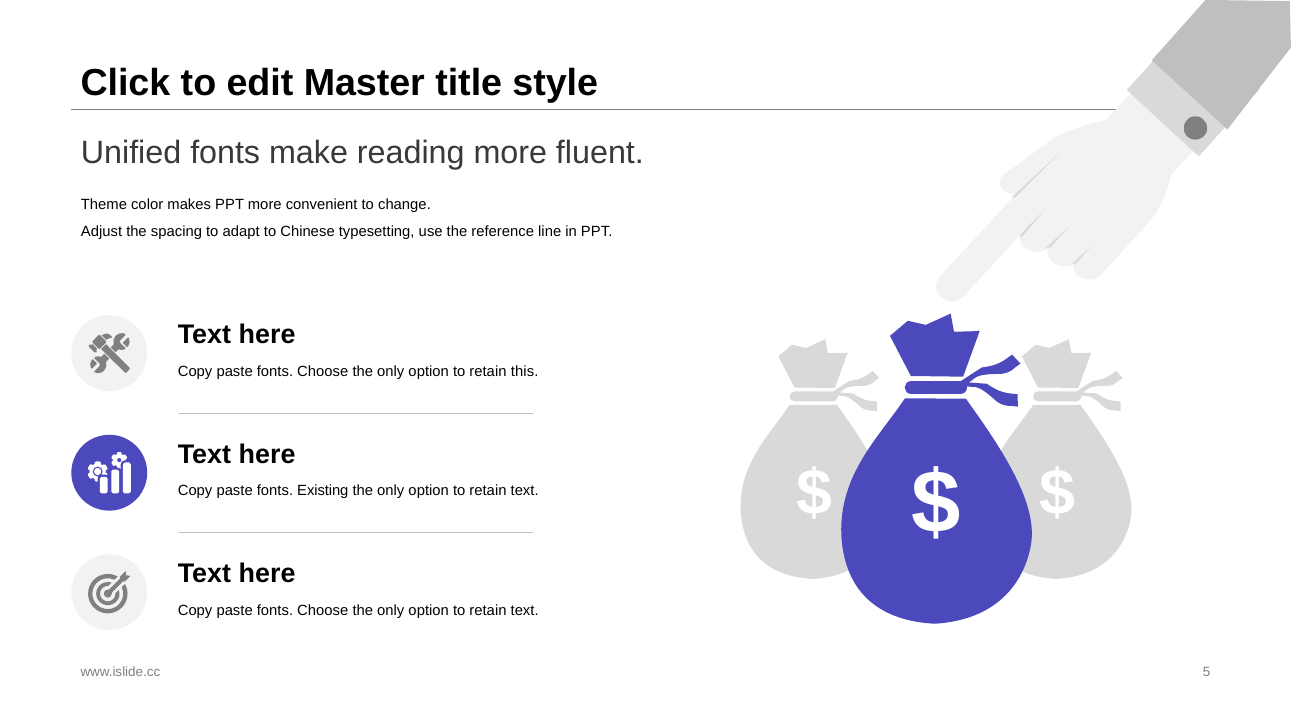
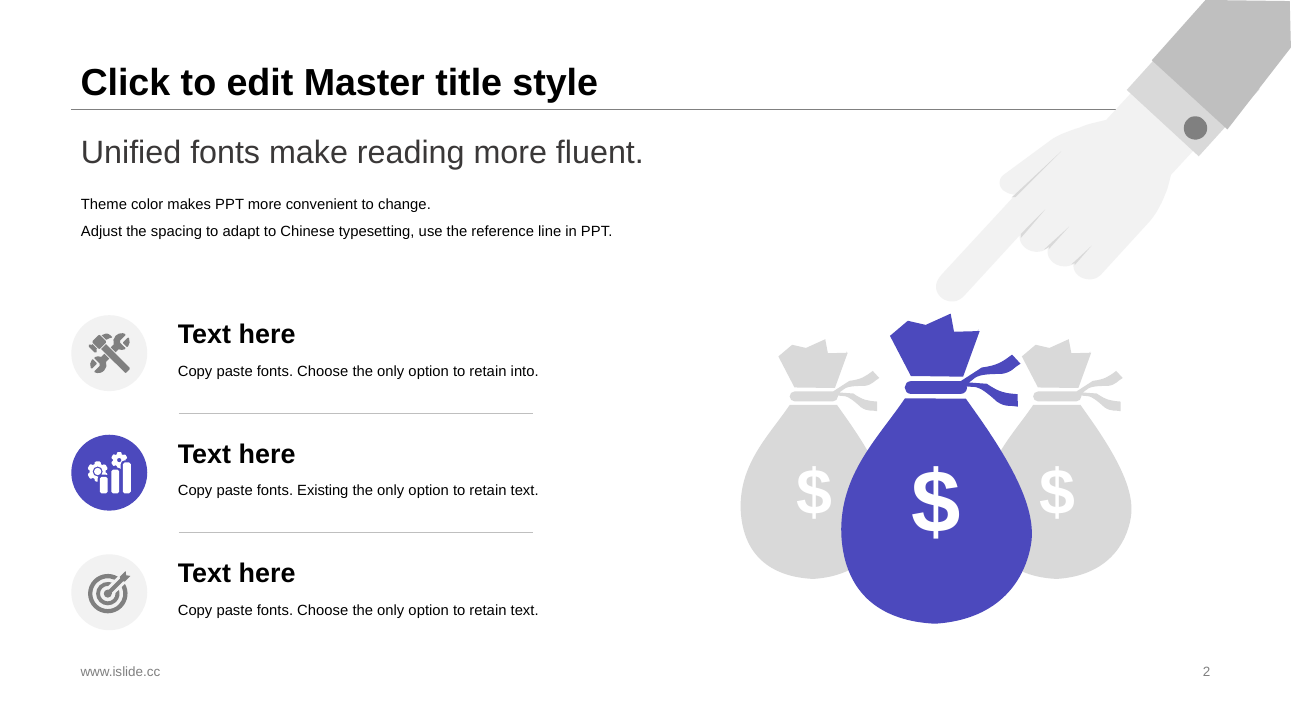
this: this -> into (525, 372)
5: 5 -> 2 (1206, 673)
